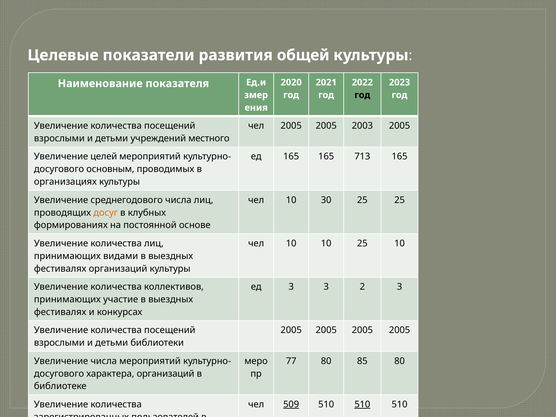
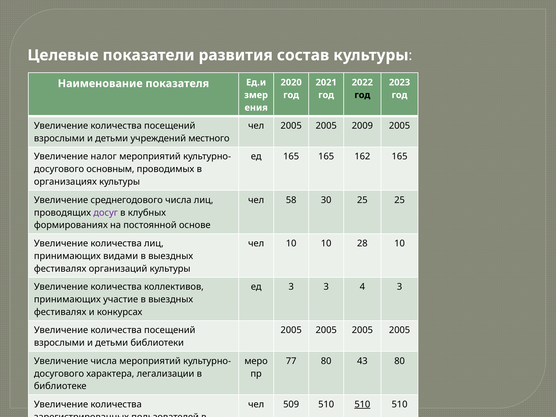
общей: общей -> состав (303, 55)
2003: 2003 -> 2009 (362, 126)
целей: целей -> налог (104, 157)
713: 713 -> 162 (362, 157)
10: 10 -> 58 (291, 200)
досуг colour: orange -> purple (106, 213)
10 25: 25 -> 28 (362, 243)
2: 2 -> 4 (362, 287)
85: 85 -> 43 (362, 361)
характера организаций: организаций -> легализации (165, 374)
509 underline: present -> none (291, 404)
